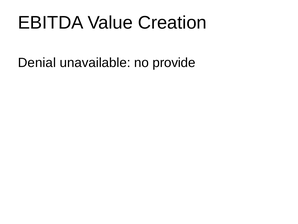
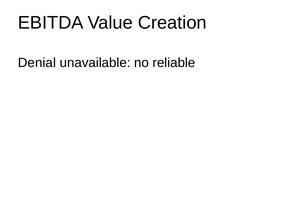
provide: provide -> reliable (174, 62)
